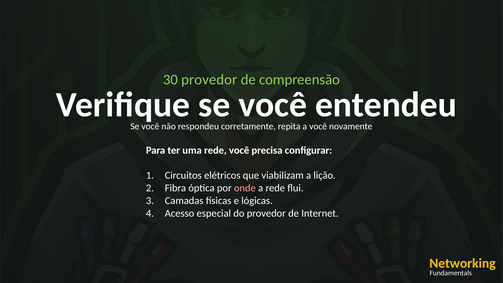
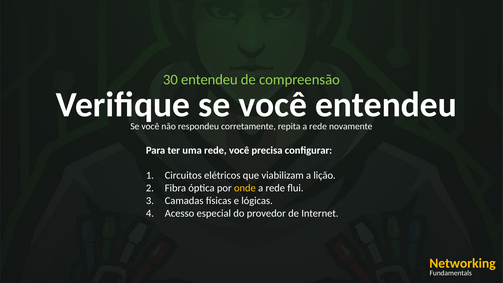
30 provedor: provedor -> entendeu (209, 80)
você: você -> rede (318, 126)
onde colour: pink -> yellow (245, 188)
